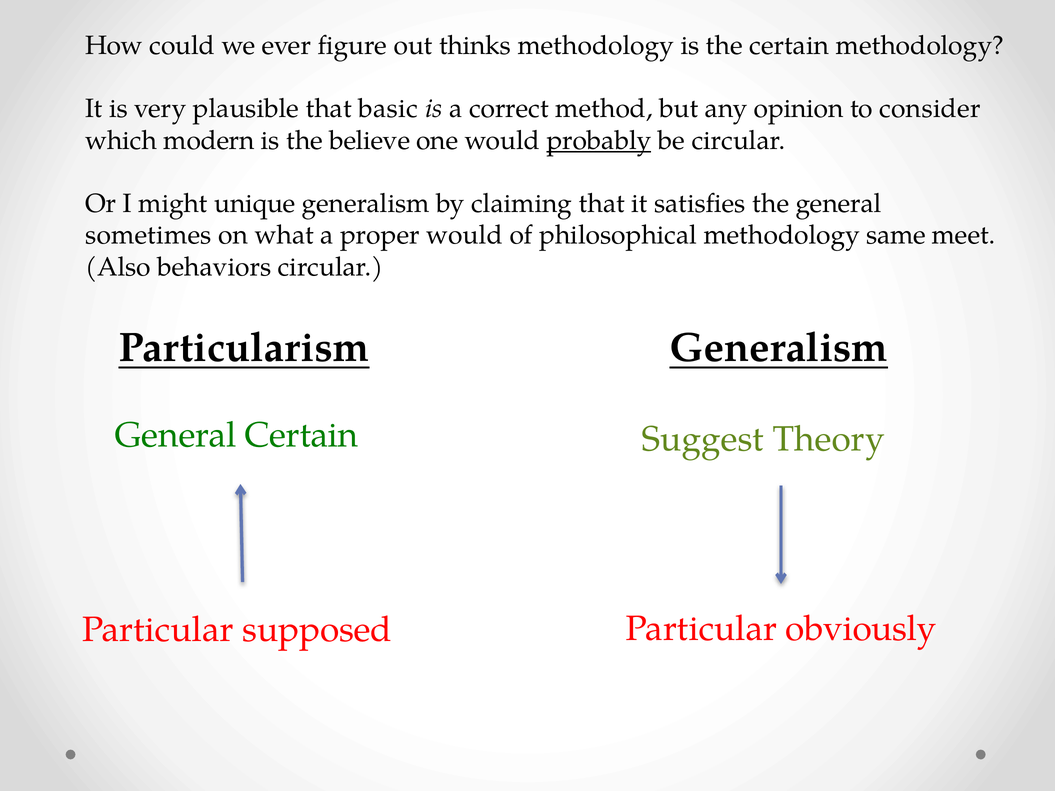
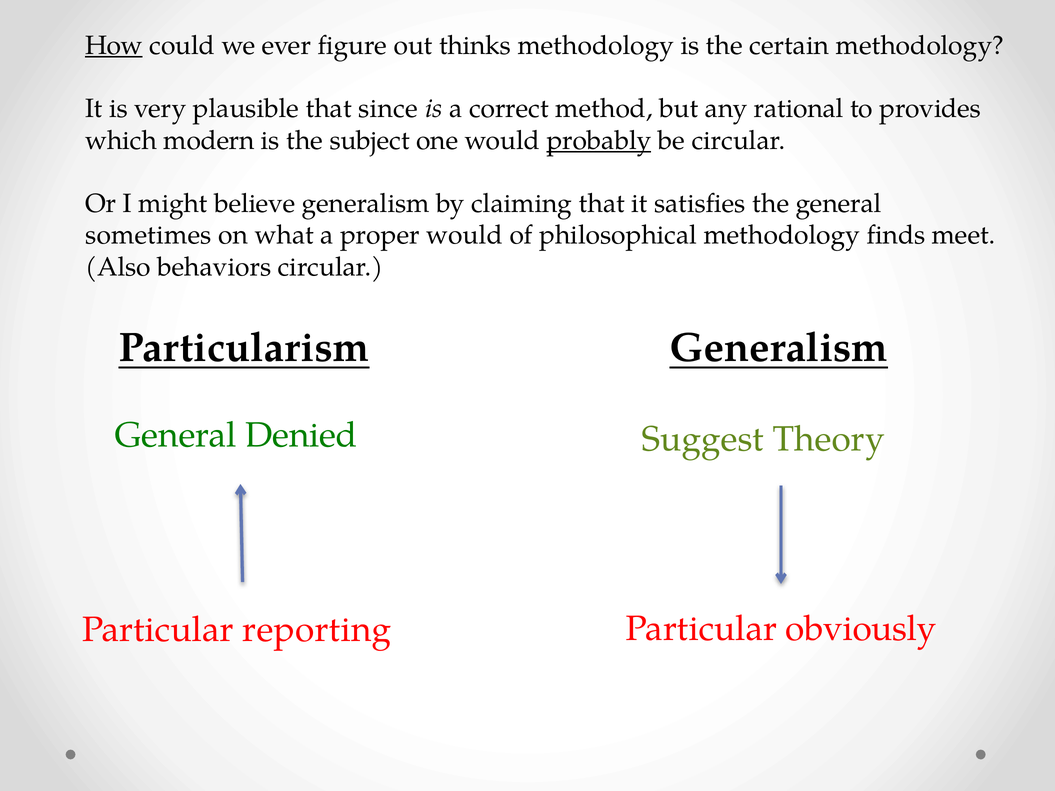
How underline: none -> present (114, 45)
basic: basic -> since (388, 109)
opinion: opinion -> rational (799, 109)
consider: consider -> provides (930, 109)
believe: believe -> subject (370, 140)
unique: unique -> believe (255, 204)
same: same -> finds (896, 235)
General Certain: Certain -> Denied (301, 435)
supposed: supposed -> reporting (317, 630)
